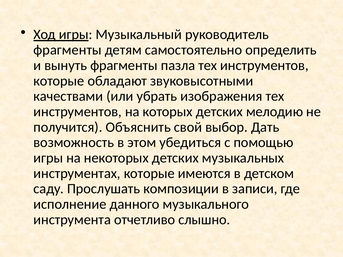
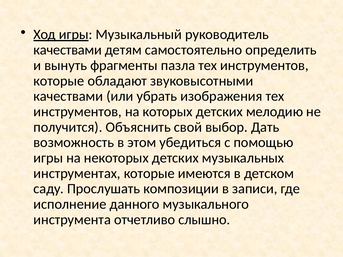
фрагменты: фрагменты -> качествами (68, 50)
